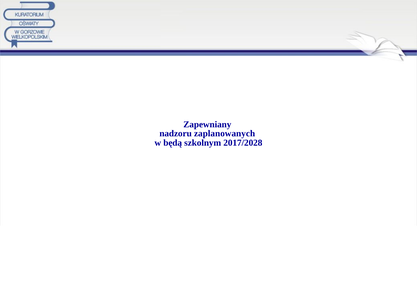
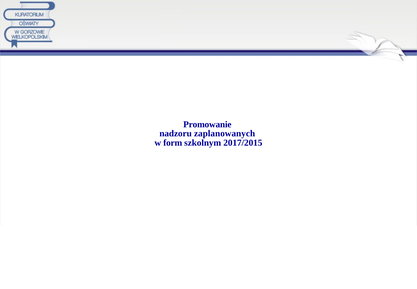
Zapewniany: Zapewniany -> Promowanie (207, 124)
będą: będą -> form (173, 143)
2017/2028: 2017/2028 -> 2017/2015 (243, 143)
